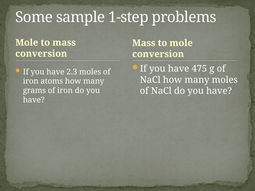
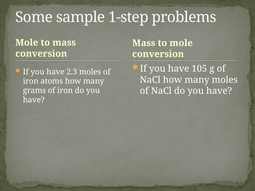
475: 475 -> 105 (199, 69)
